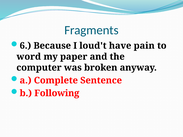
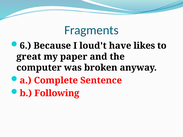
pain: pain -> likes (144, 46)
word: word -> great (29, 57)
